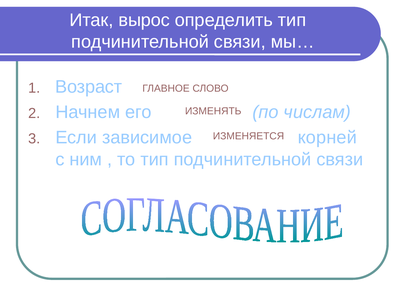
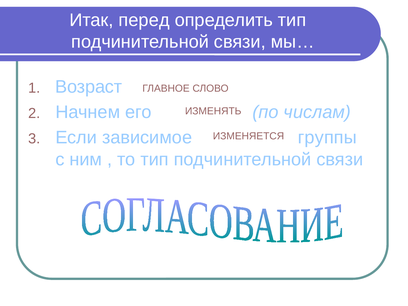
вырос: вырос -> перед (144, 20)
корней: корней -> группы (327, 138)
